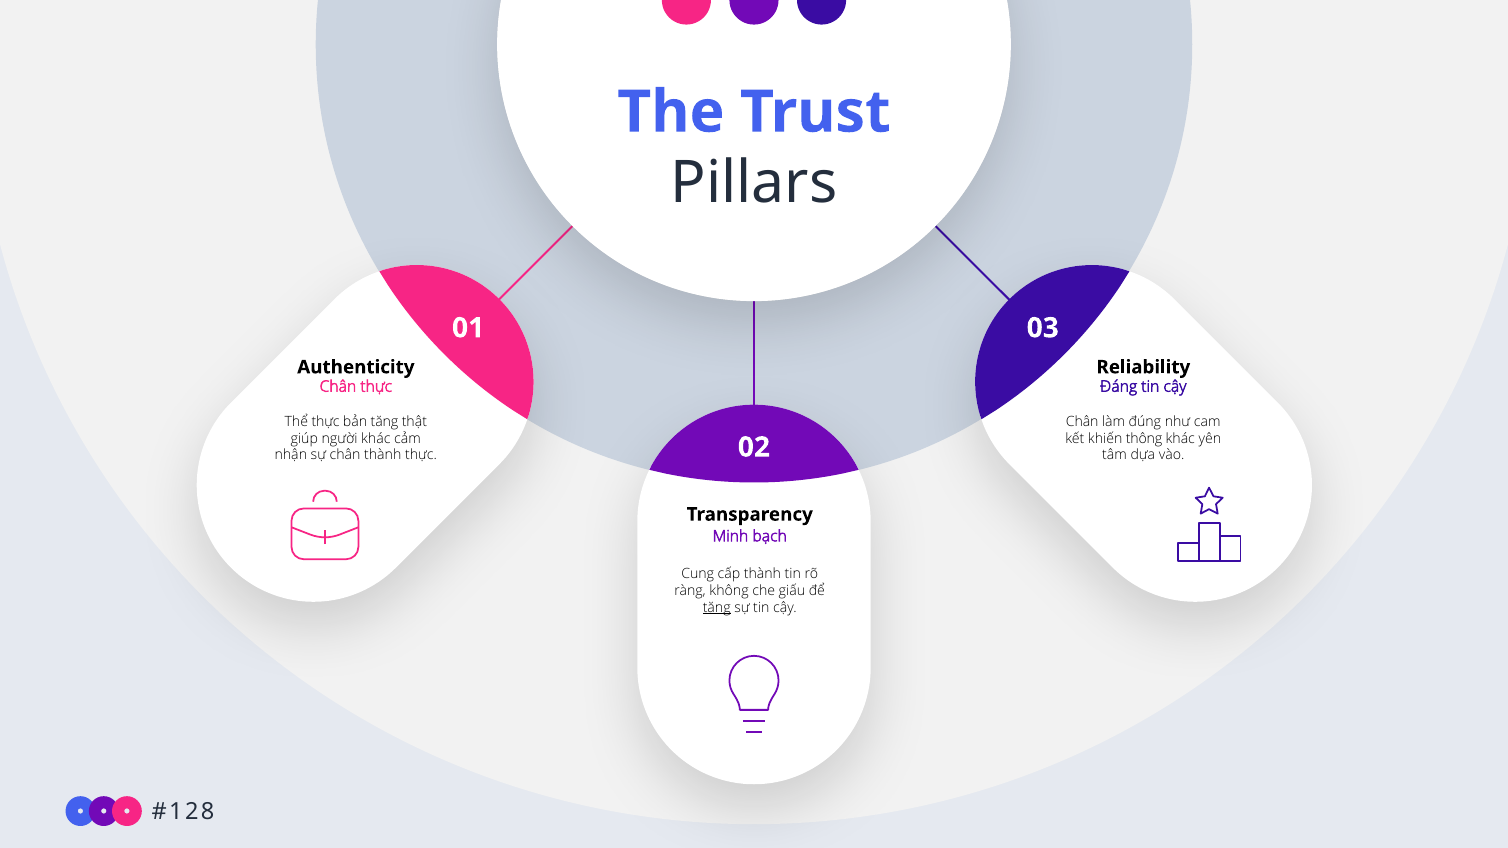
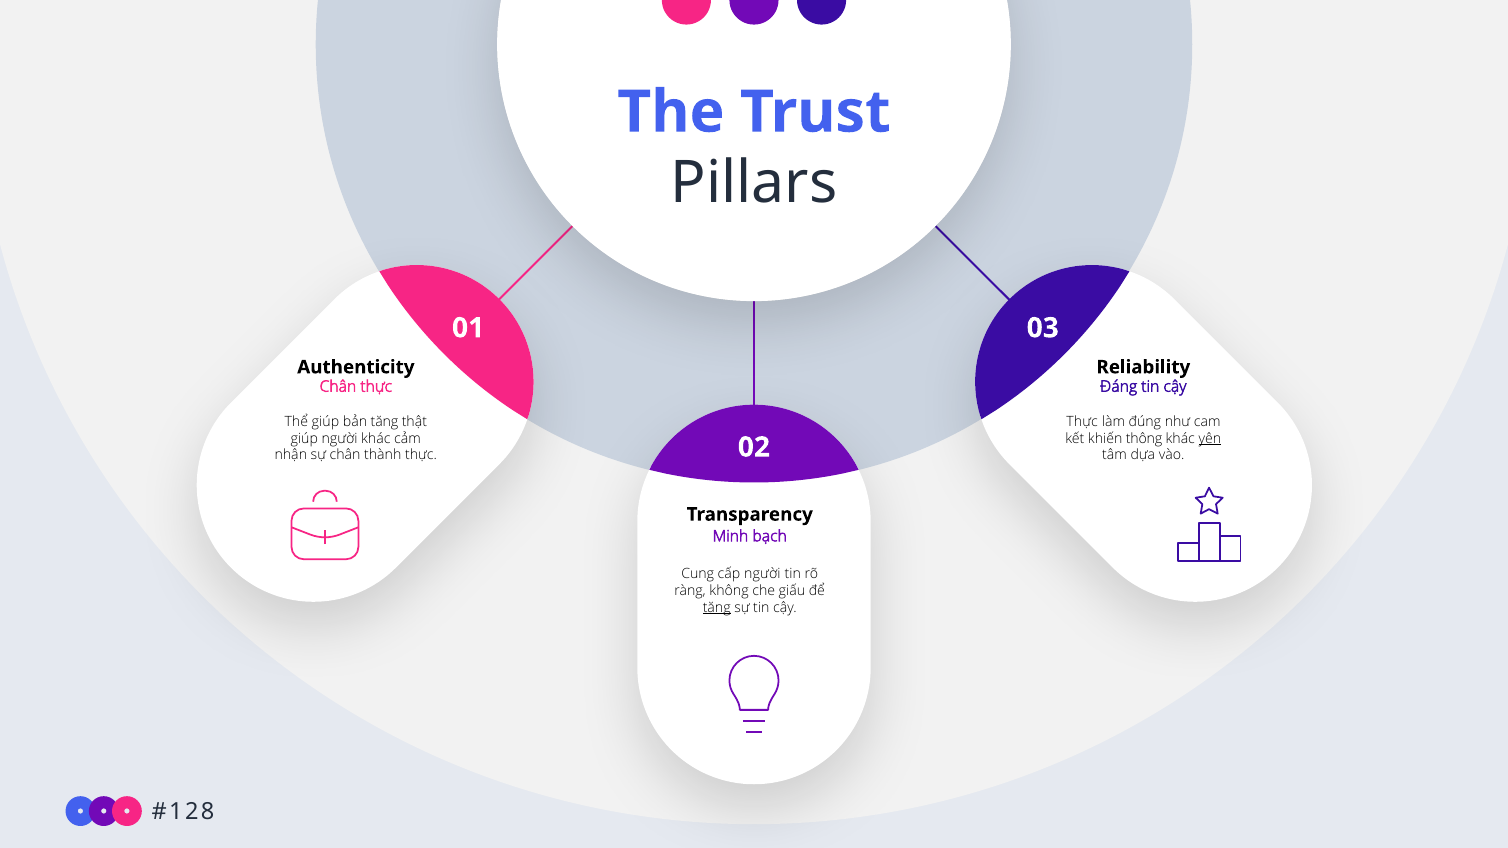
Thể thực: thực -> giúp (325, 422)
Chân: Chân -> Thực (1082, 422)
yên underline: none -> present (1210, 438)
cấp thành: thành -> người (762, 574)
